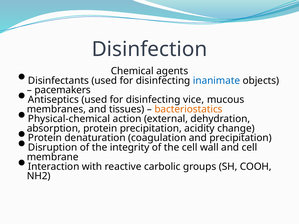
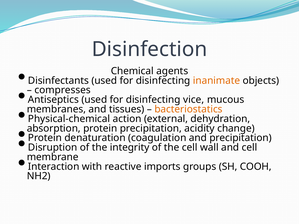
inanimate colour: blue -> orange (216, 81)
pacemakers: pacemakers -> compresses (63, 90)
carbolic: carbolic -> imports (162, 167)
